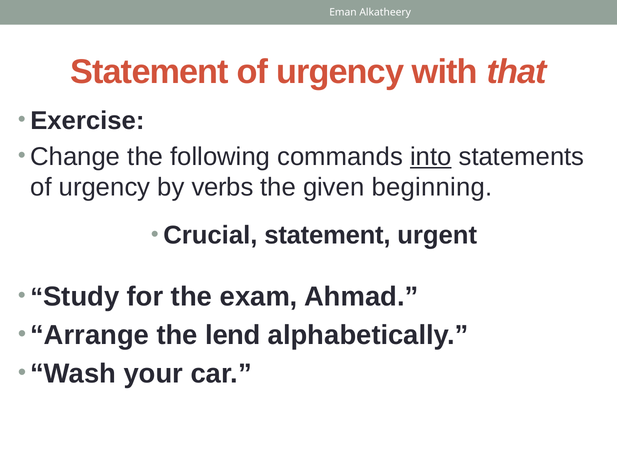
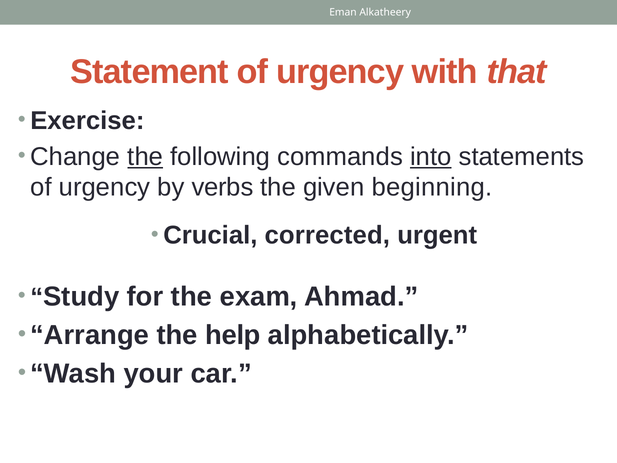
the underline: none -> present (145, 156)
Crucial statement: statement -> corrected (327, 235)
lend: lend -> help (233, 335)
